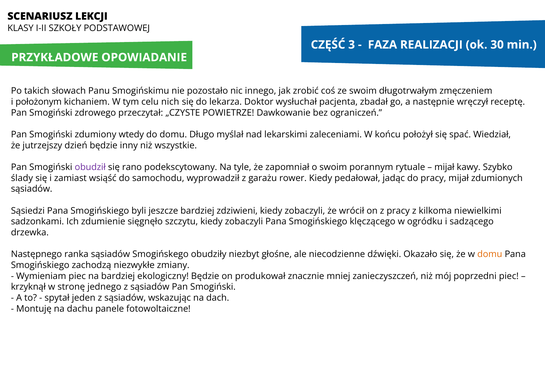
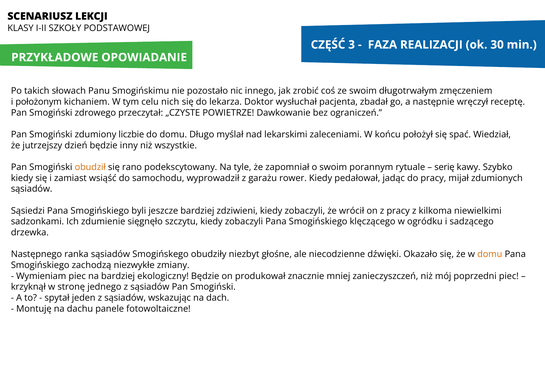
wtedy: wtedy -> liczbie (131, 134)
obudził colour: purple -> orange (90, 167)
mijał: mijał -> serię (444, 167)
ślady: ślady -> kiedy (22, 178)
